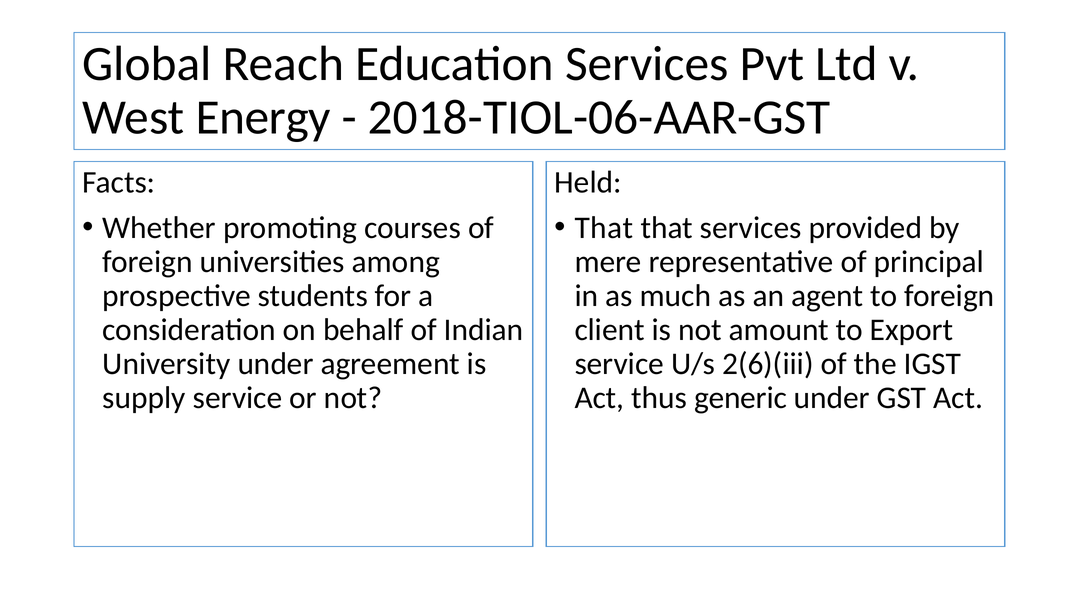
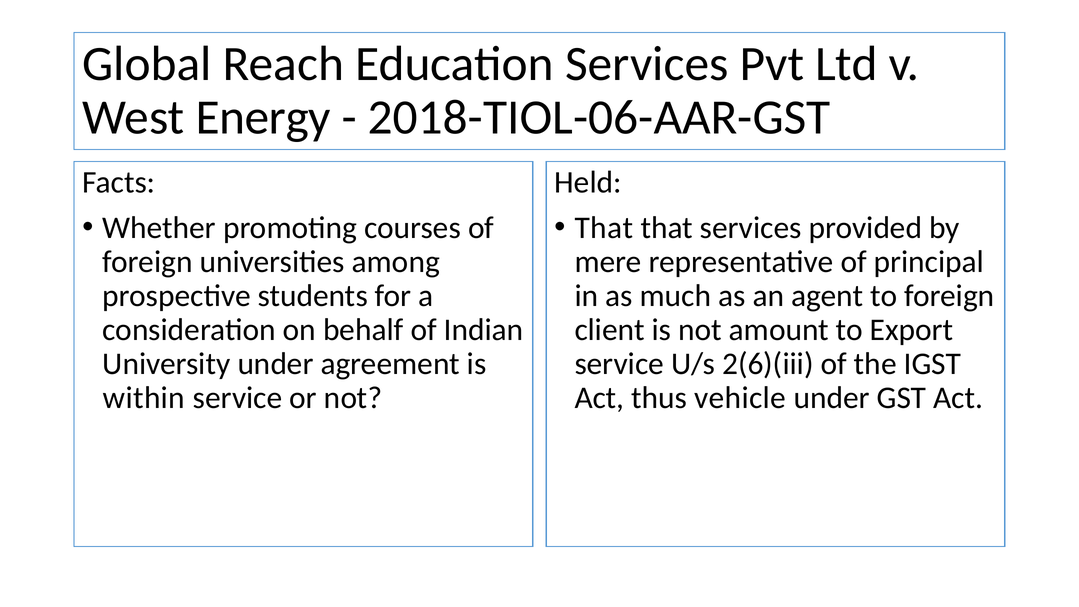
supply: supply -> within (144, 398)
generic: generic -> vehicle (740, 398)
